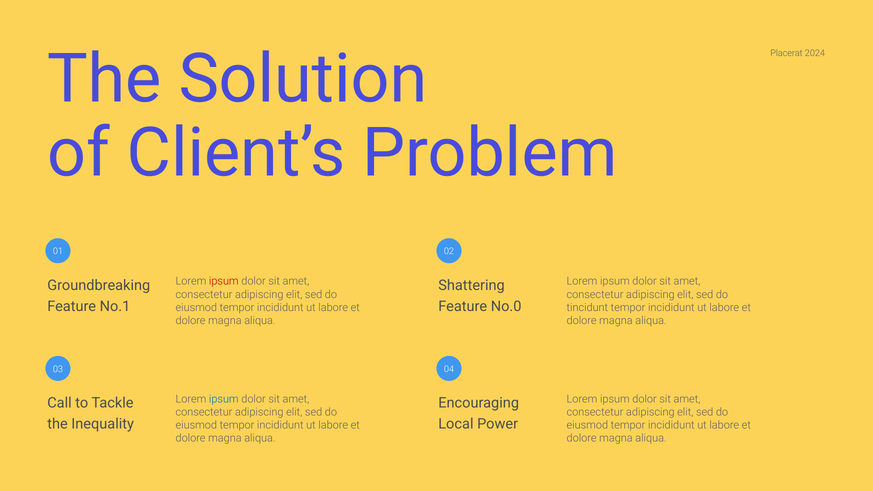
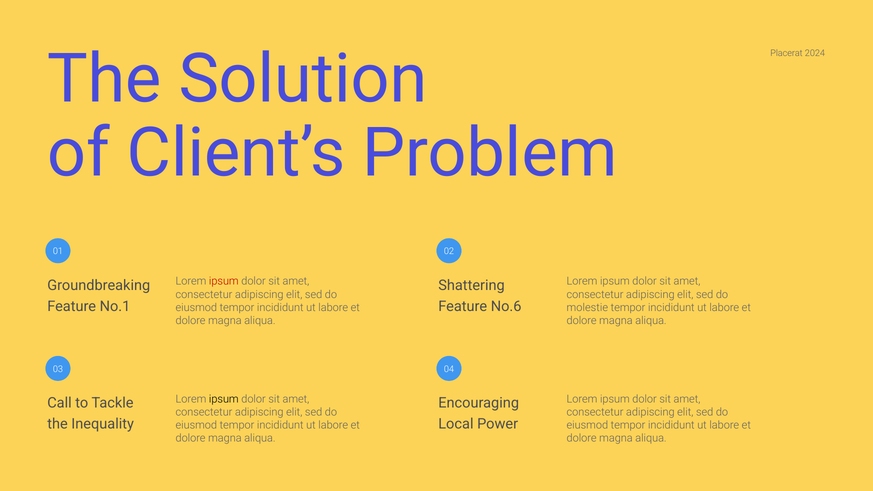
No.0: No.0 -> No.6 (506, 306)
tincidunt: tincidunt -> molestie (587, 308)
ipsum colour: blue -> black (224, 399)
